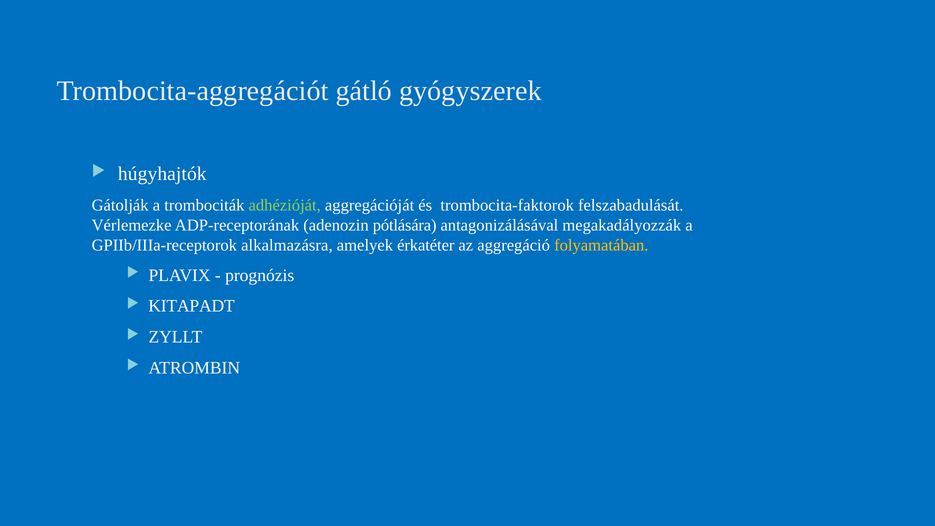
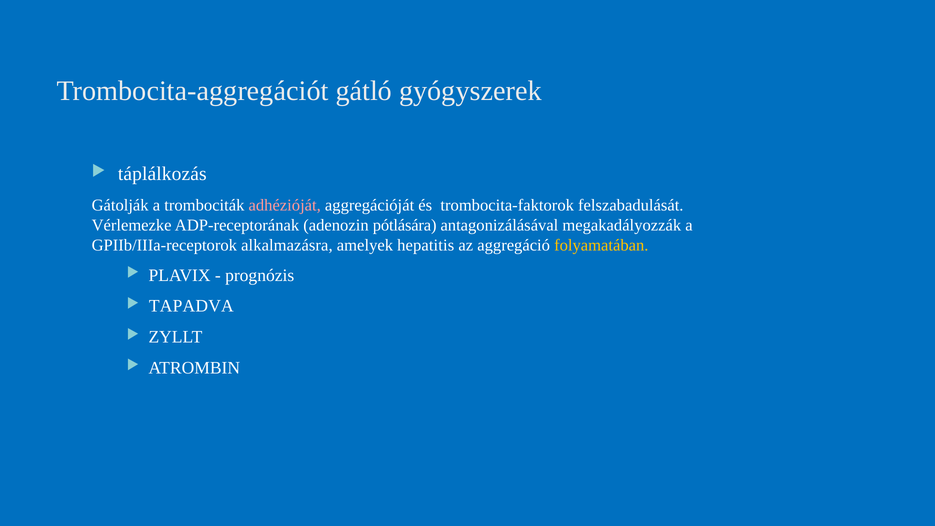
húgyhajtók: húgyhajtók -> táplálkozás (162, 174)
adhézióját colour: light green -> pink (285, 205)
érkatéter: érkatéter -> hepatitis (426, 245)
KITAPADT: KITAPADT -> TAPADVA (191, 306)
